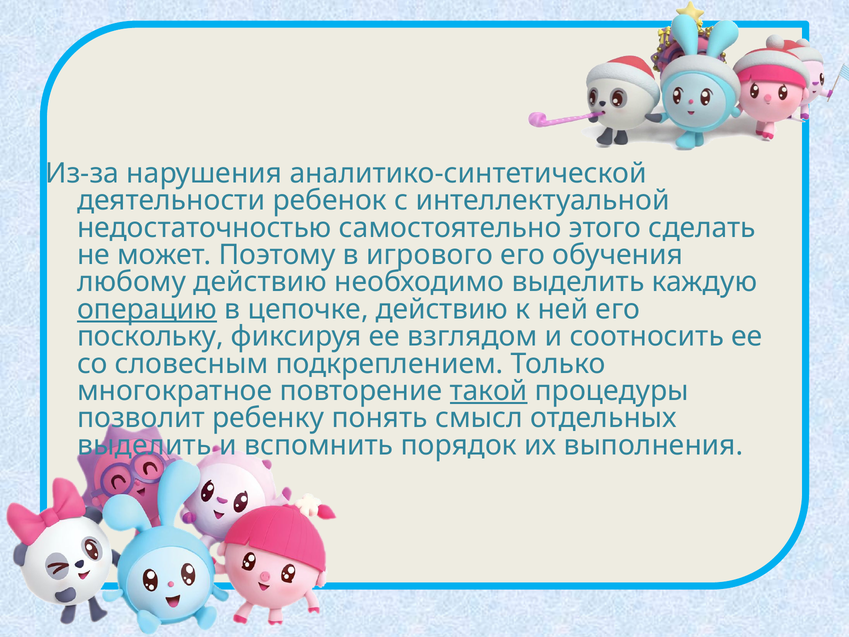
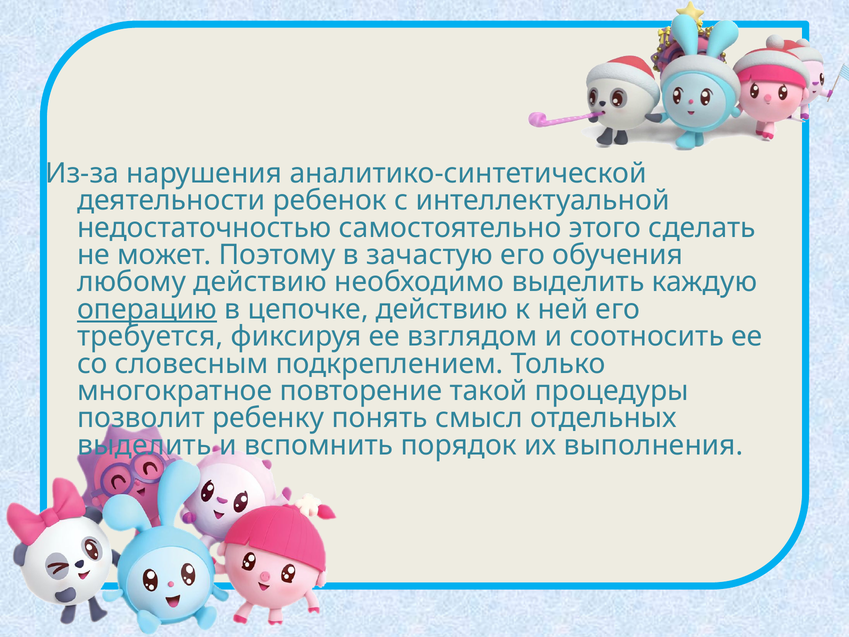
игрового: игрового -> зачастую (430, 255)
поскольку: поскольку -> требуется (150, 336)
такой underline: present -> none (489, 391)
